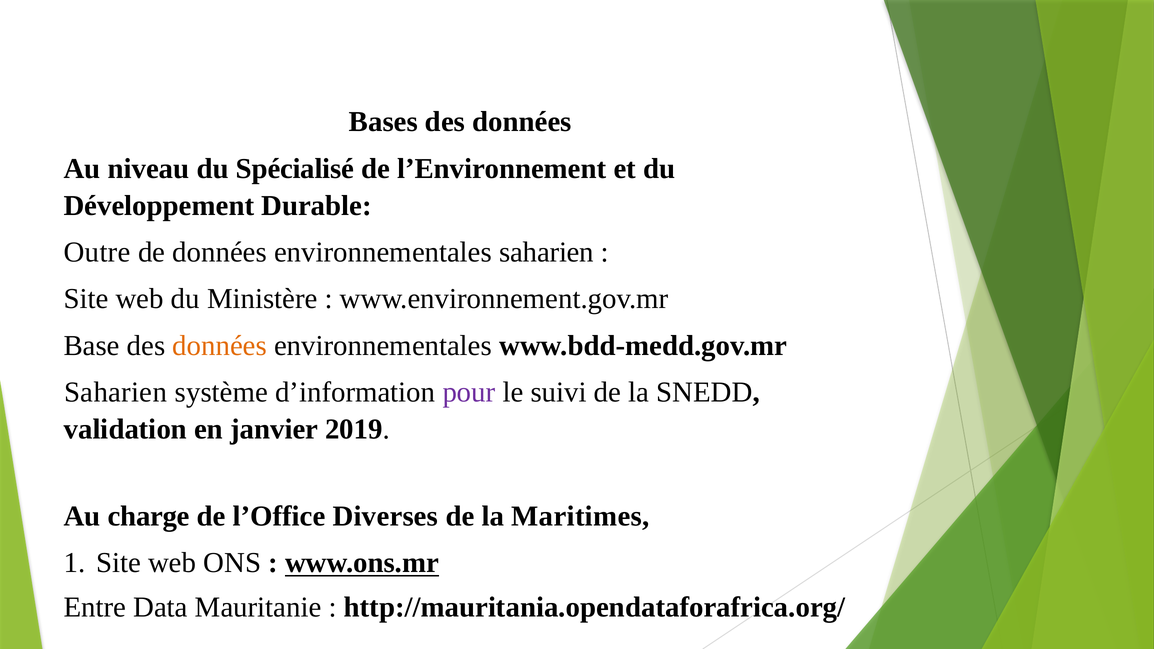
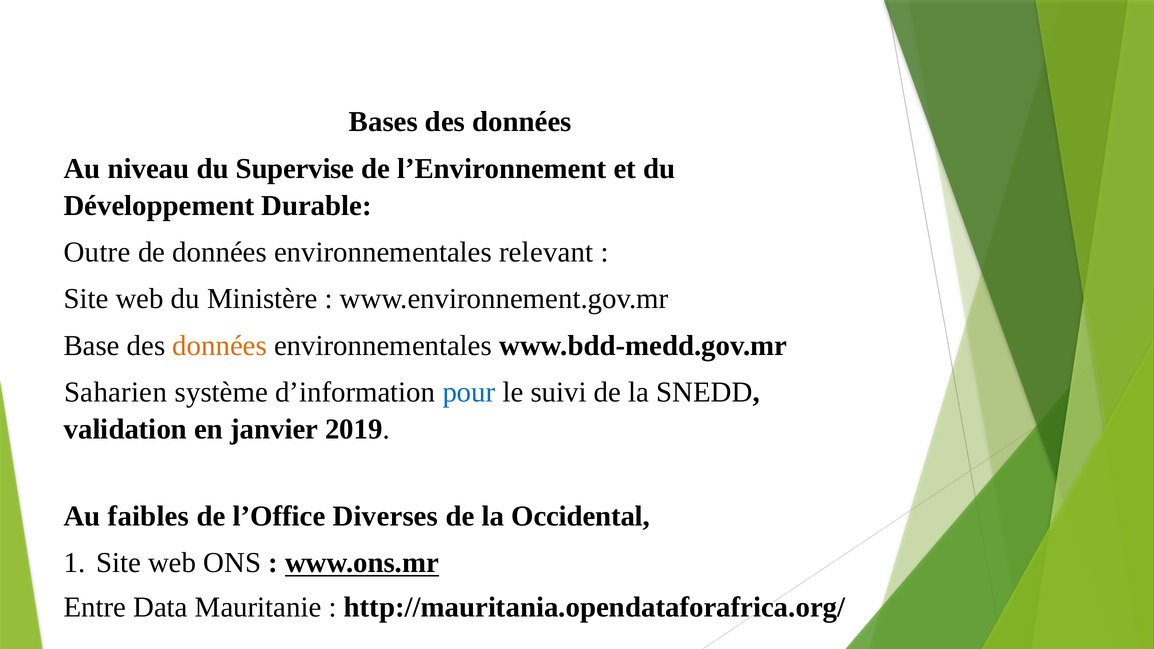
Spécialisé: Spécialisé -> Supervise (295, 169)
environnementales saharien: saharien -> relevant (546, 252)
pour colour: purple -> blue (469, 392)
charge: charge -> faibles (148, 516)
Maritimes: Maritimes -> Occidental (581, 516)
